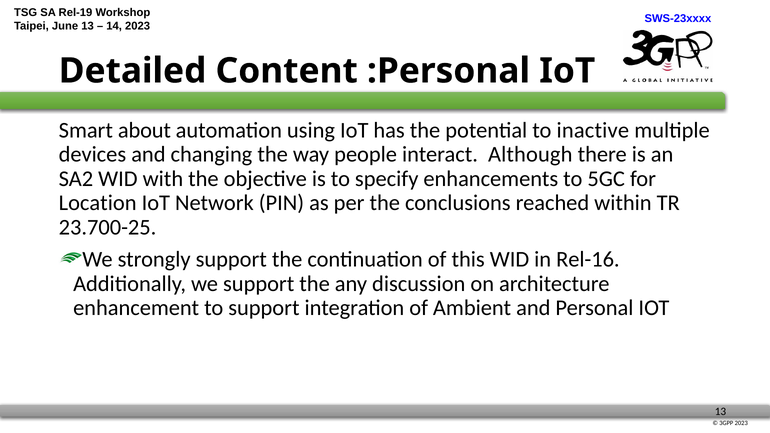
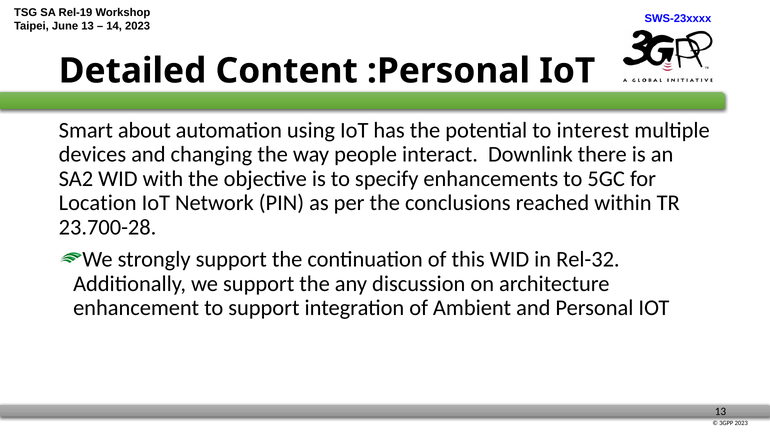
inactive: inactive -> interest (593, 130)
Although: Although -> Downlink (530, 154)
23.700-25: 23.700-25 -> 23.700-28 (108, 227)
Rel-16: Rel-16 -> Rel-32 (588, 260)
